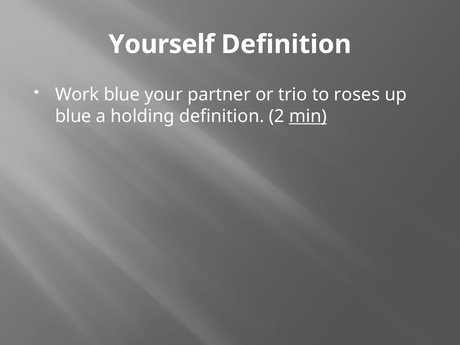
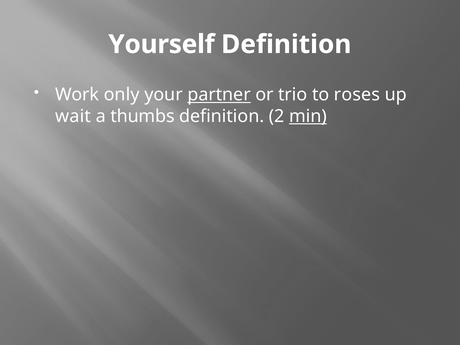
Work blue: blue -> only (122, 95)
partner underline: none -> present (219, 95)
blue: blue -> wait (73, 116)
holding: holding -> thumbs (143, 116)
